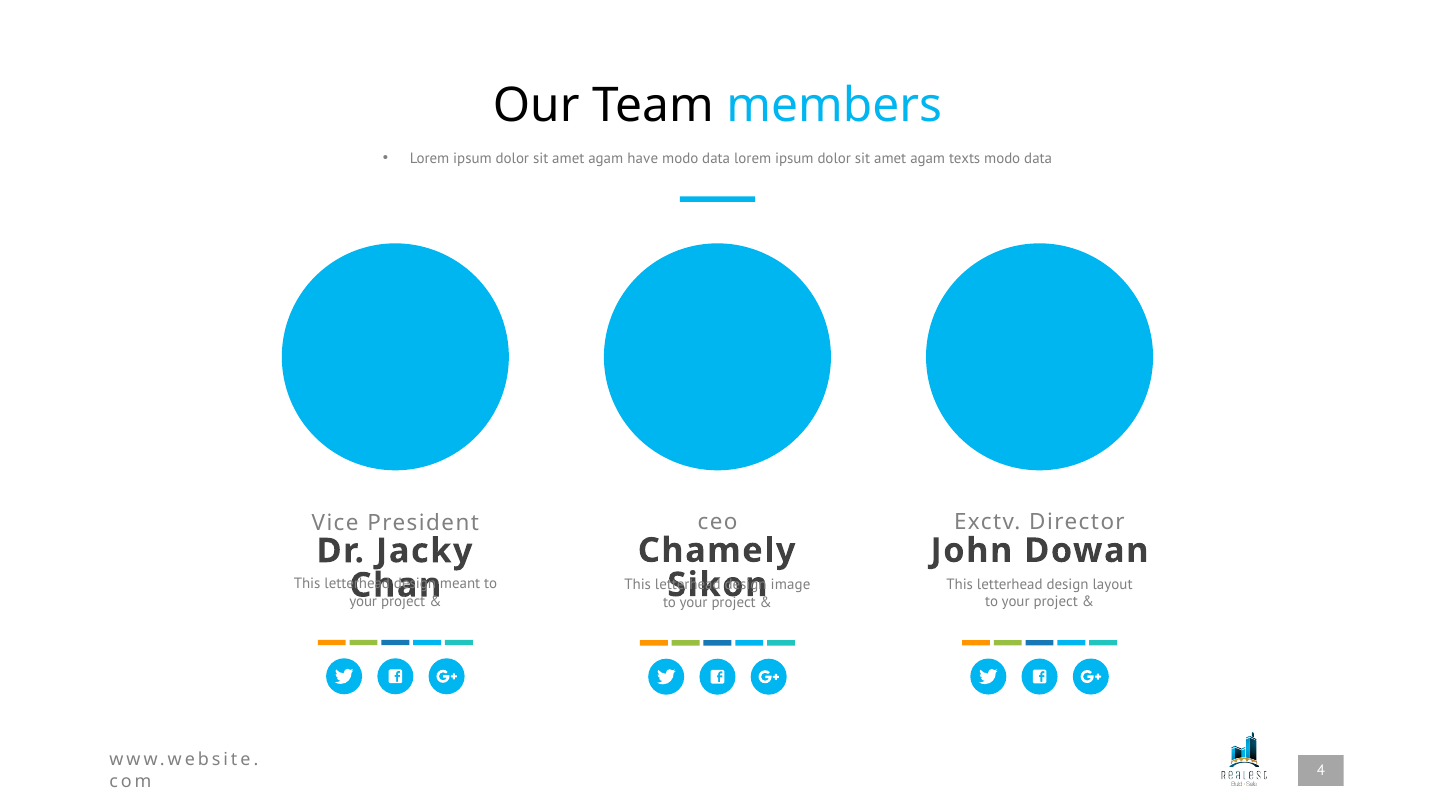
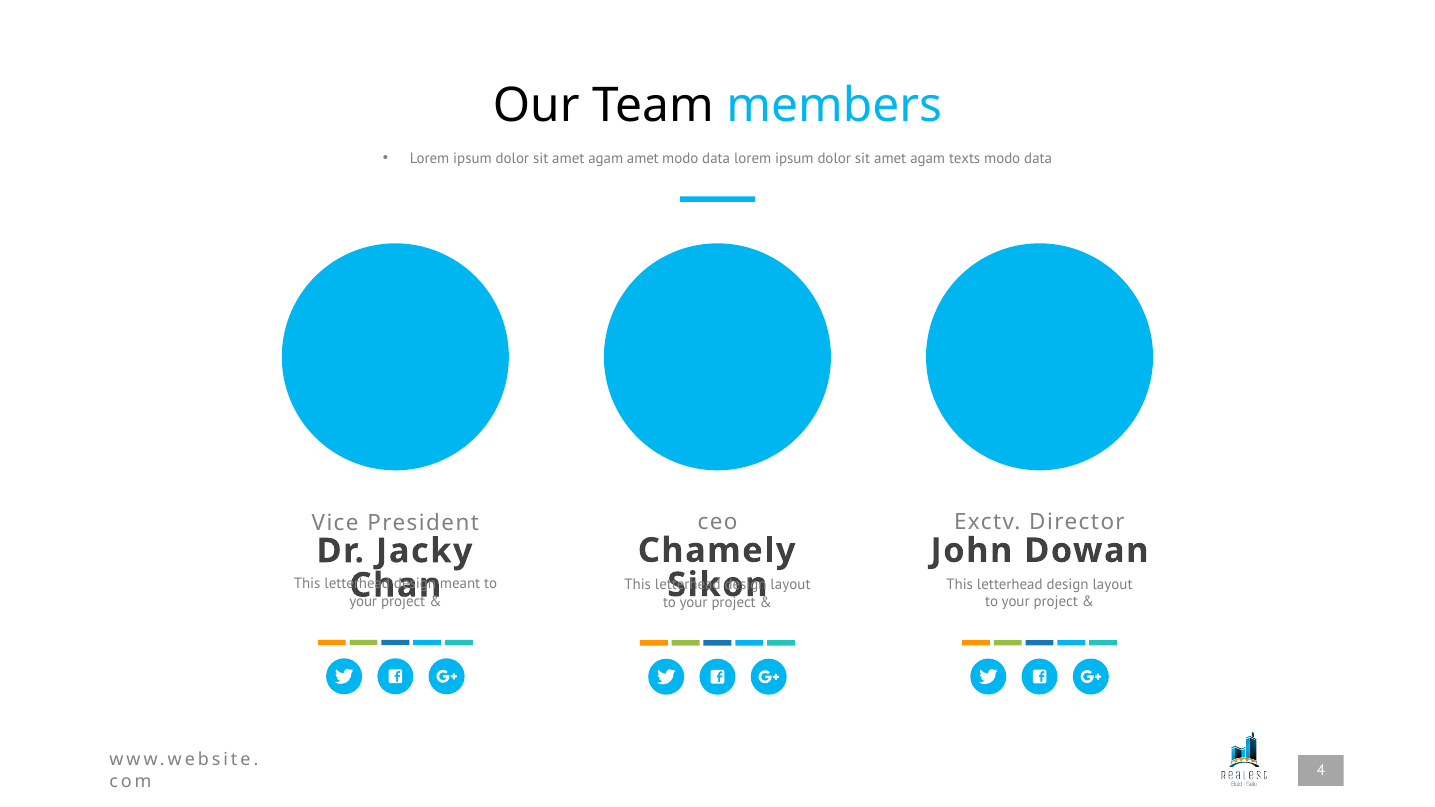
agam have: have -> amet (643, 158)
image: image -> layout (791, 584)
